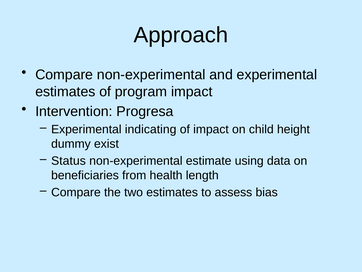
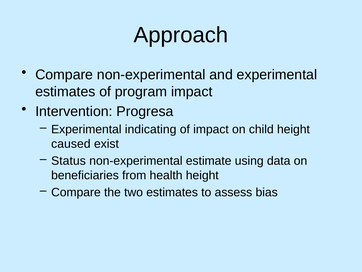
dummy: dummy -> caused (71, 144)
health length: length -> height (202, 175)
